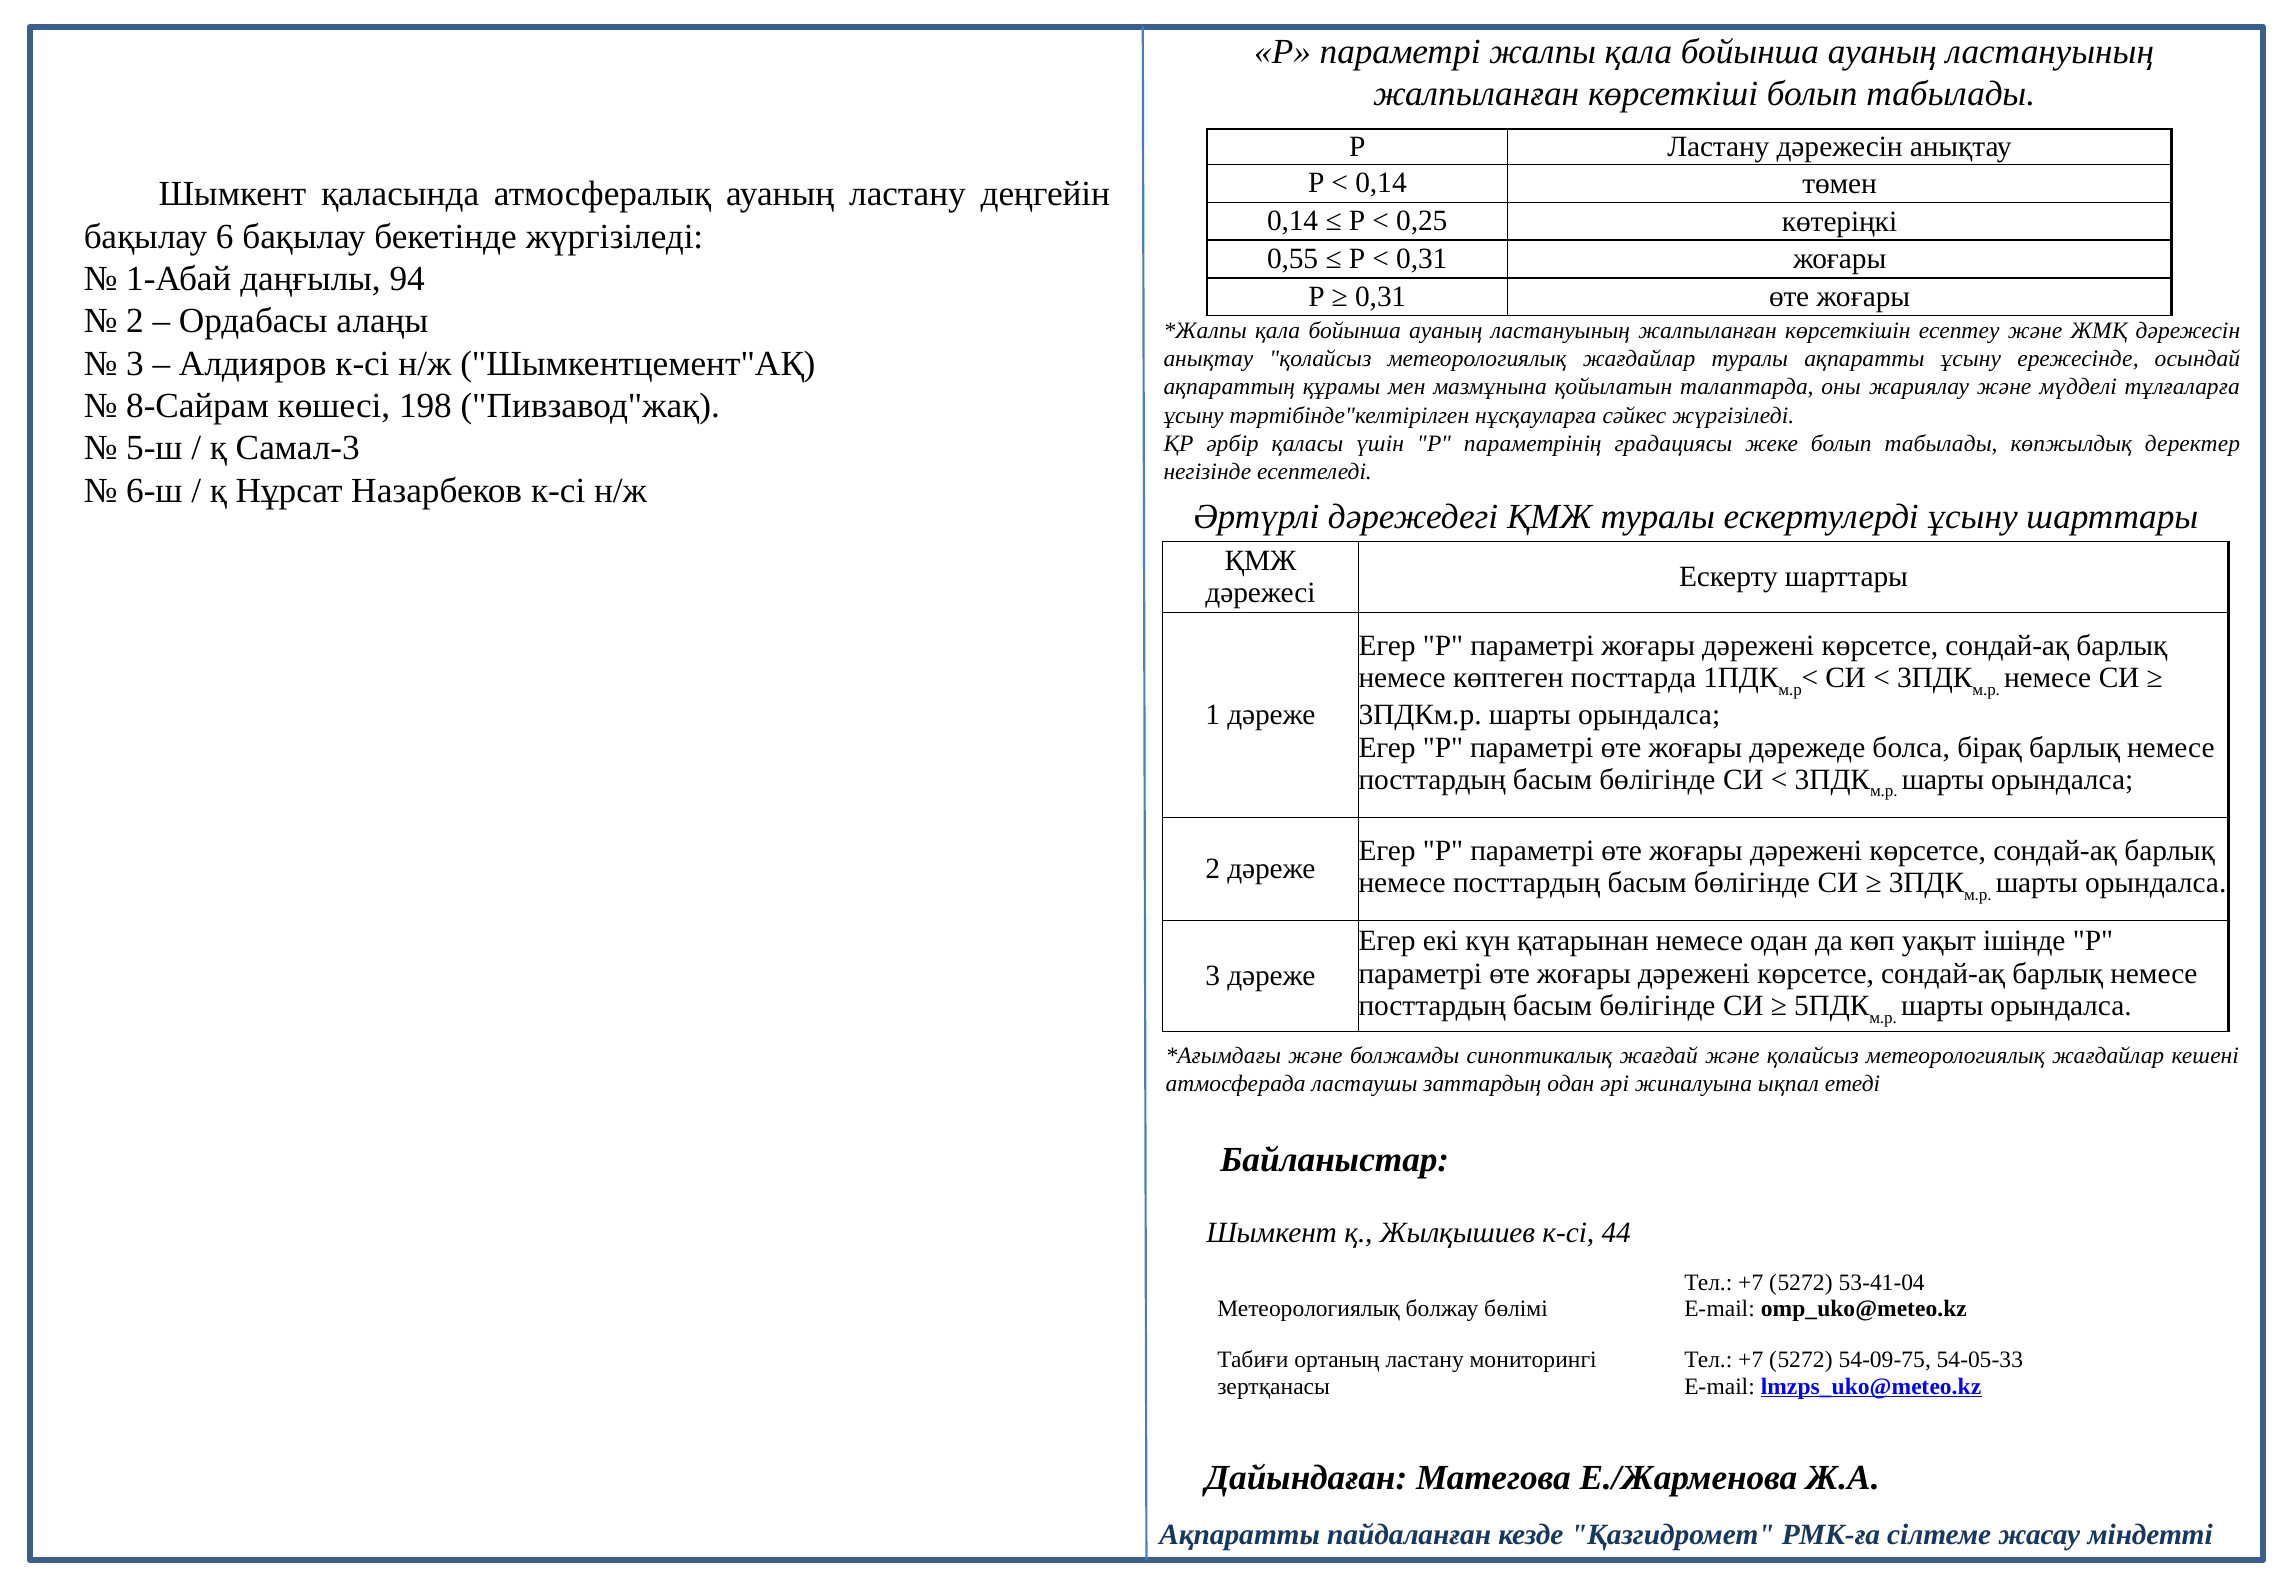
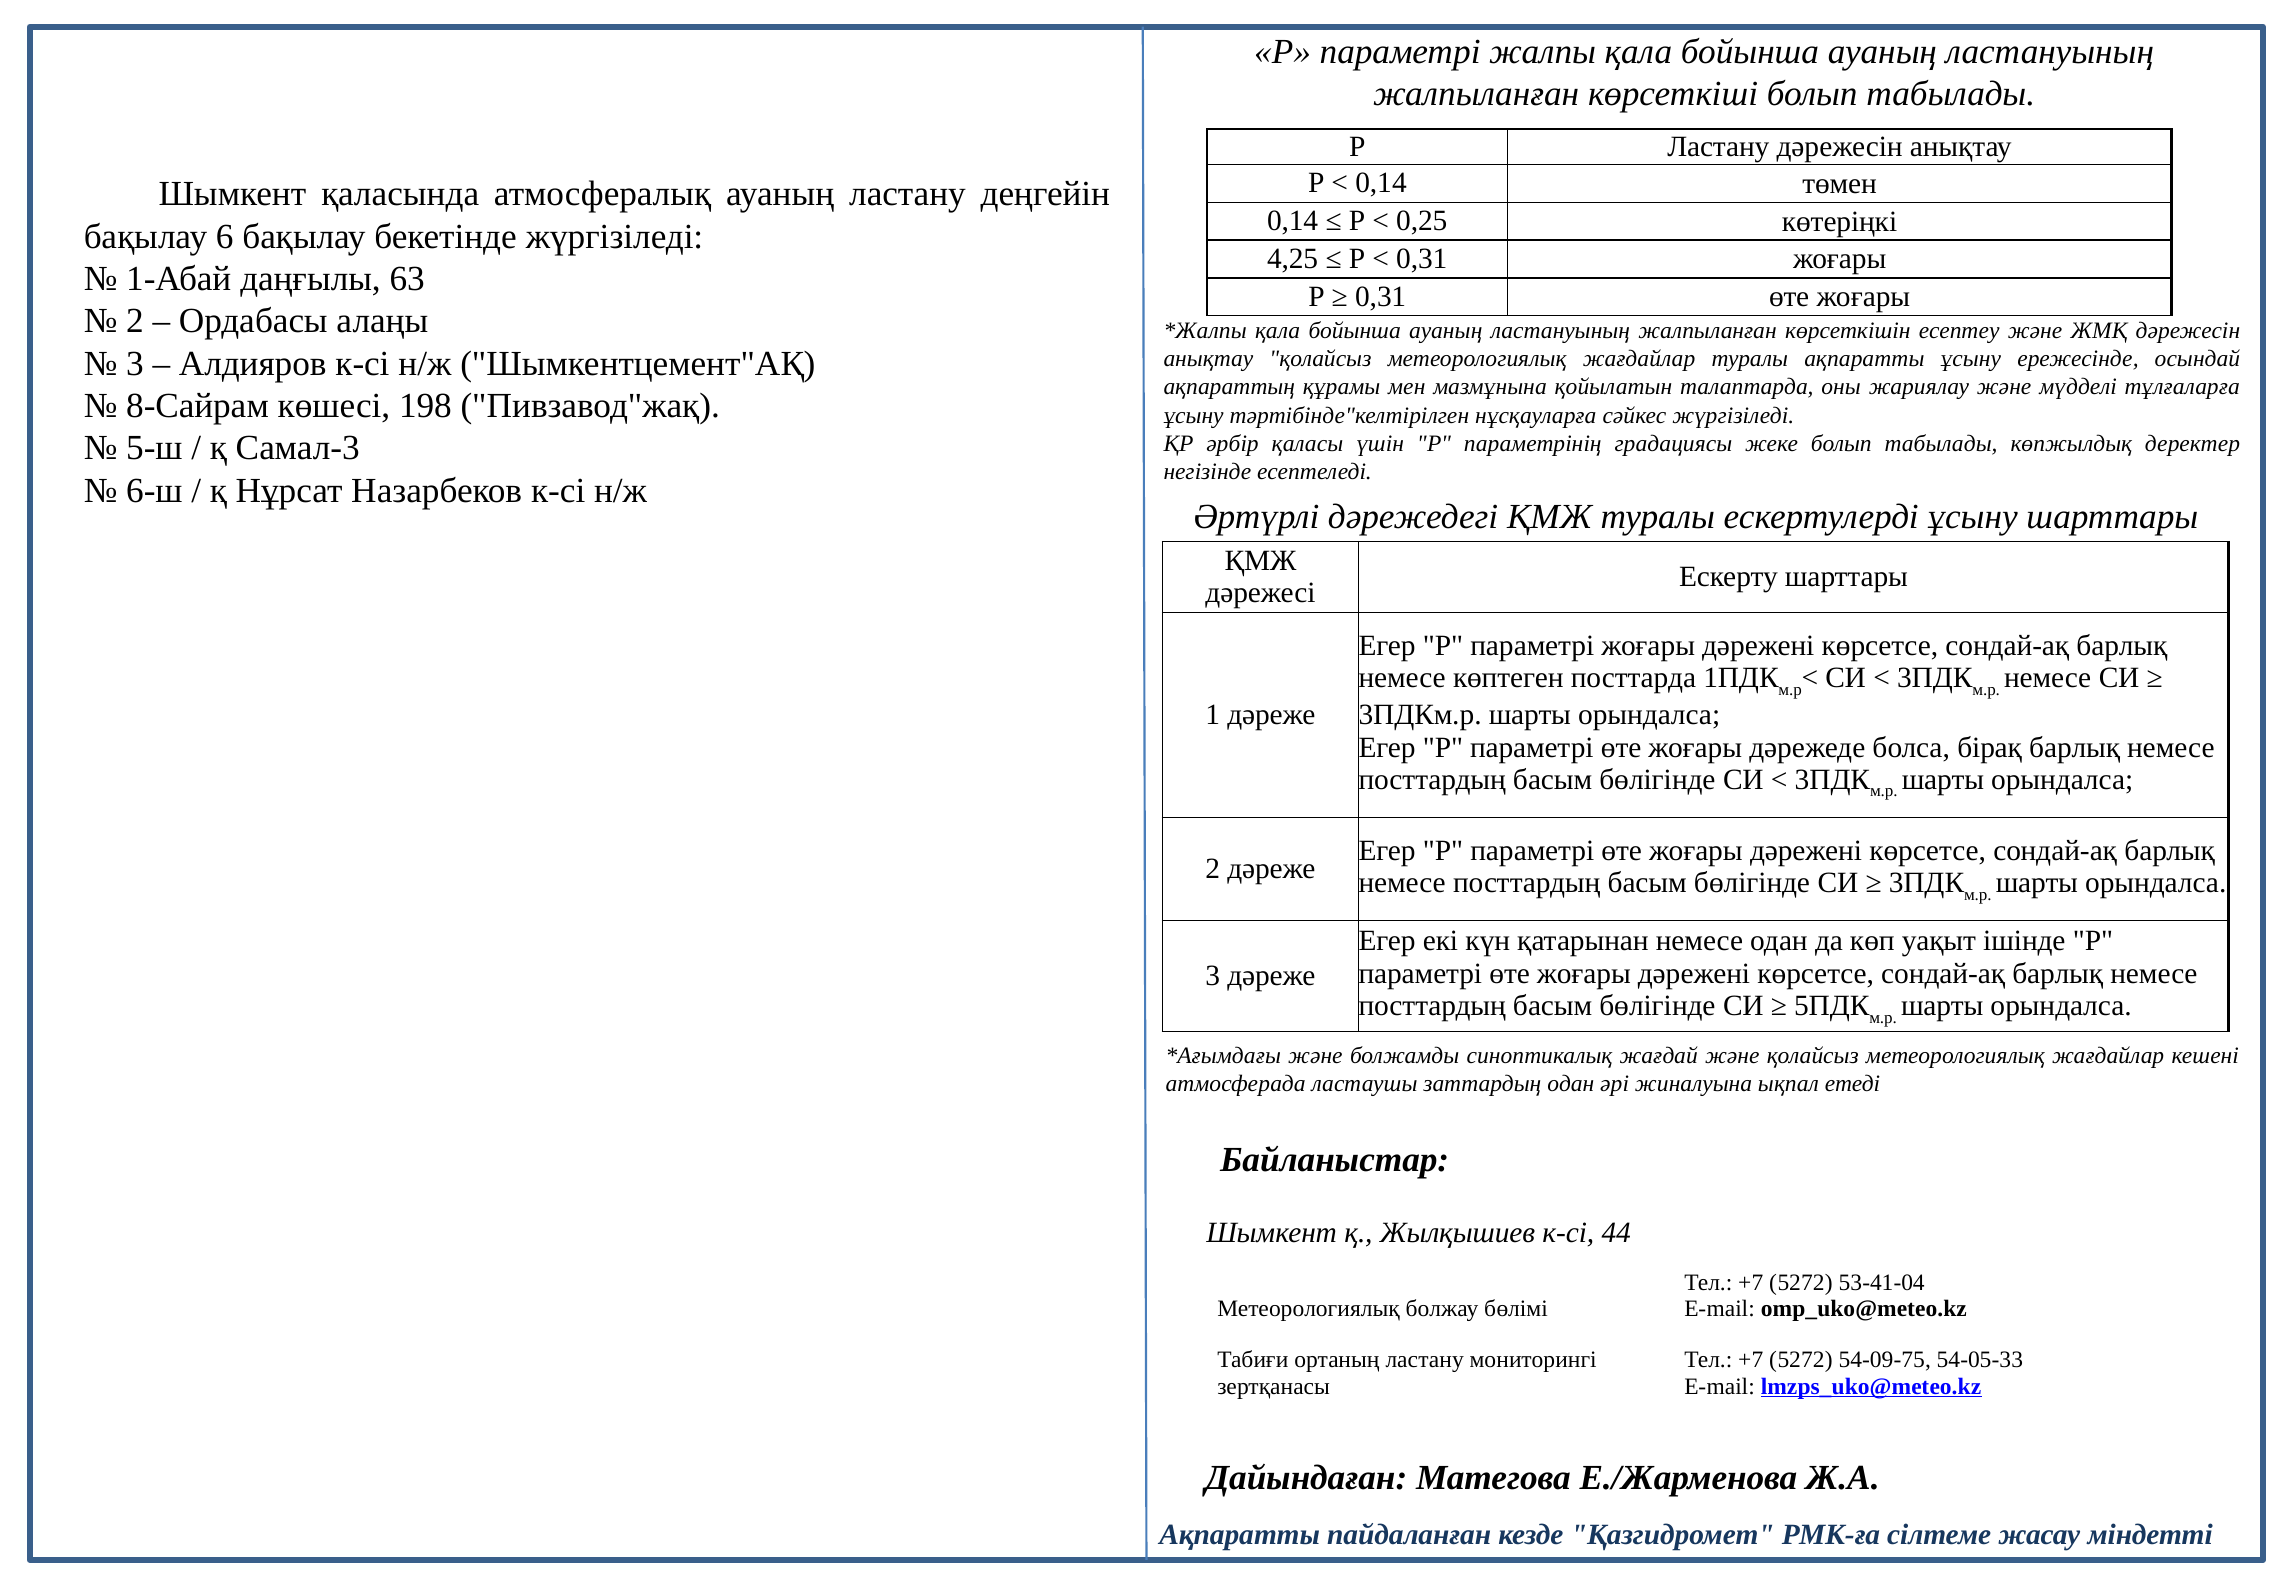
0,55: 0,55 -> 4,25 (1293, 259)
94: 94 -> 63 (407, 279)
